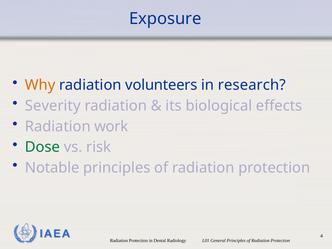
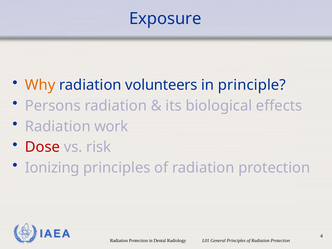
research: research -> principle (252, 85)
Severity: Severity -> Persons (53, 106)
Dose colour: green -> red (42, 147)
Notable: Notable -> Ionizing (52, 168)
